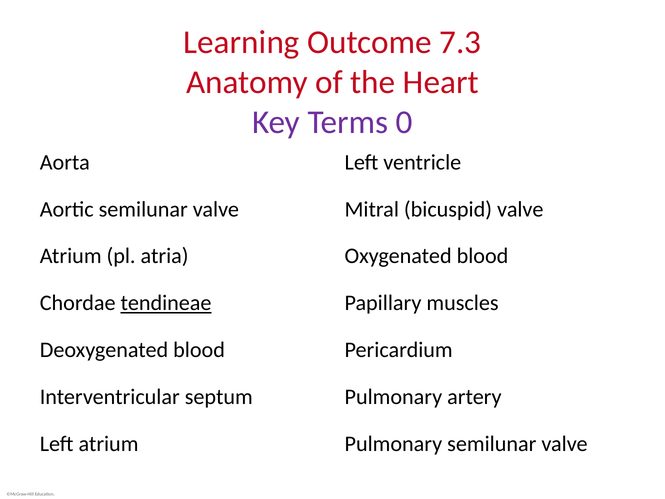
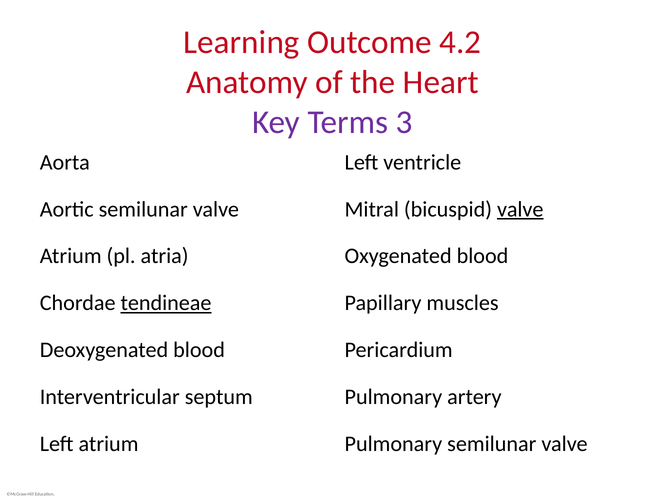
7.3: 7.3 -> 4.2 (460, 42)
0: 0 -> 3 (404, 122)
valve underline: none -> present (520, 209)
